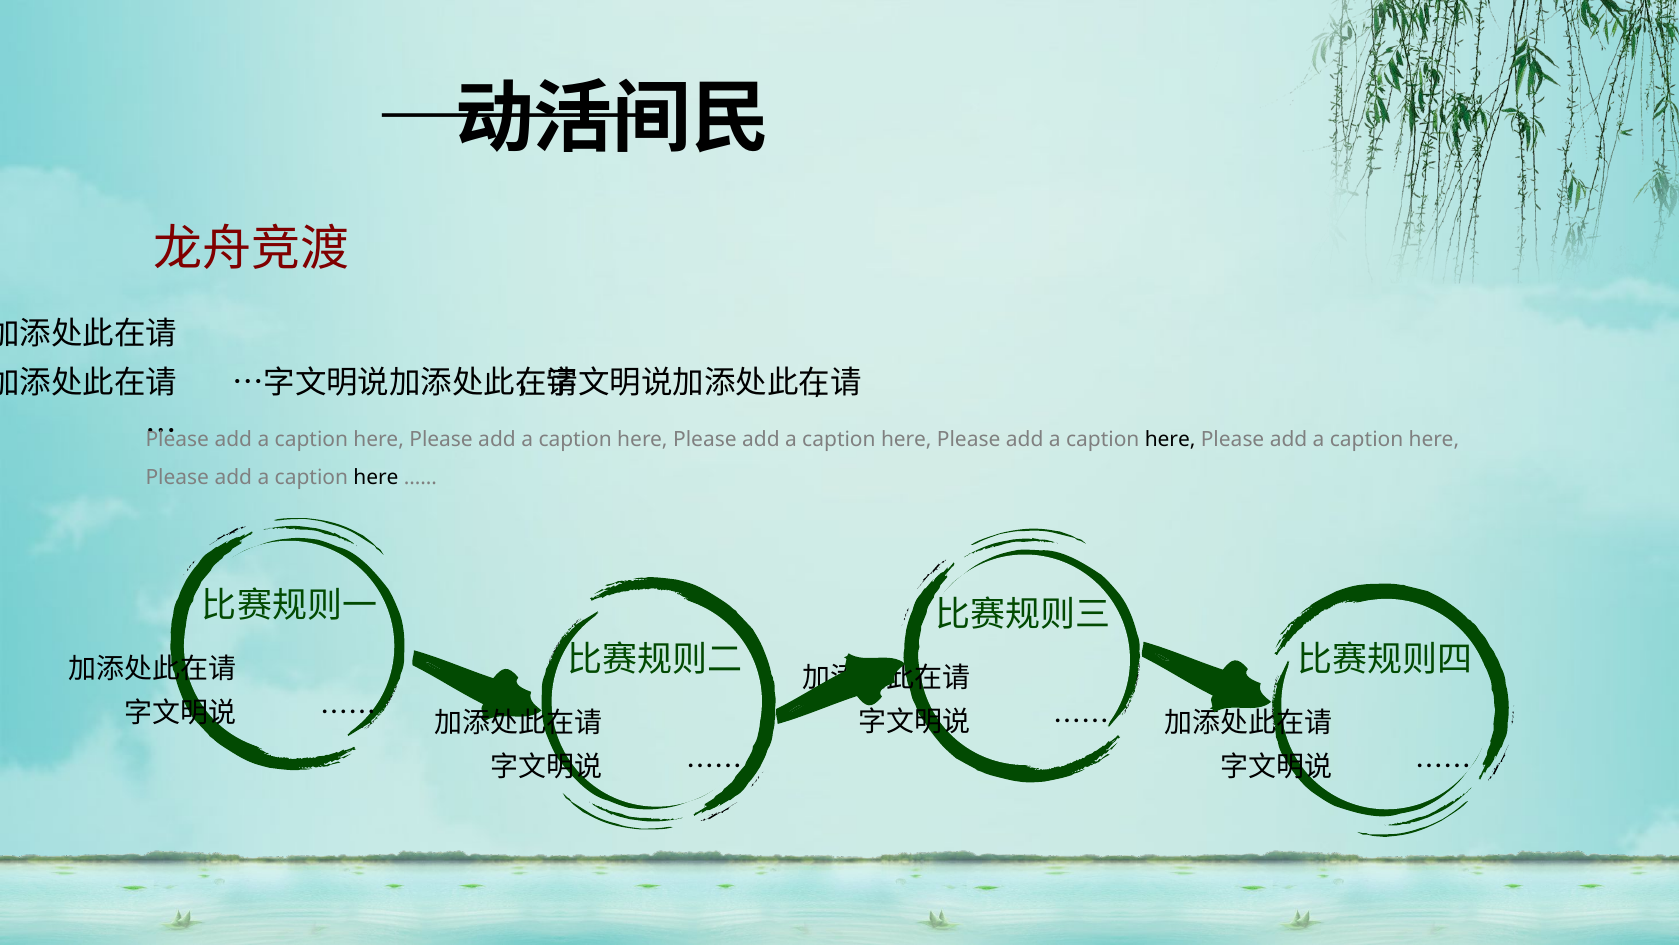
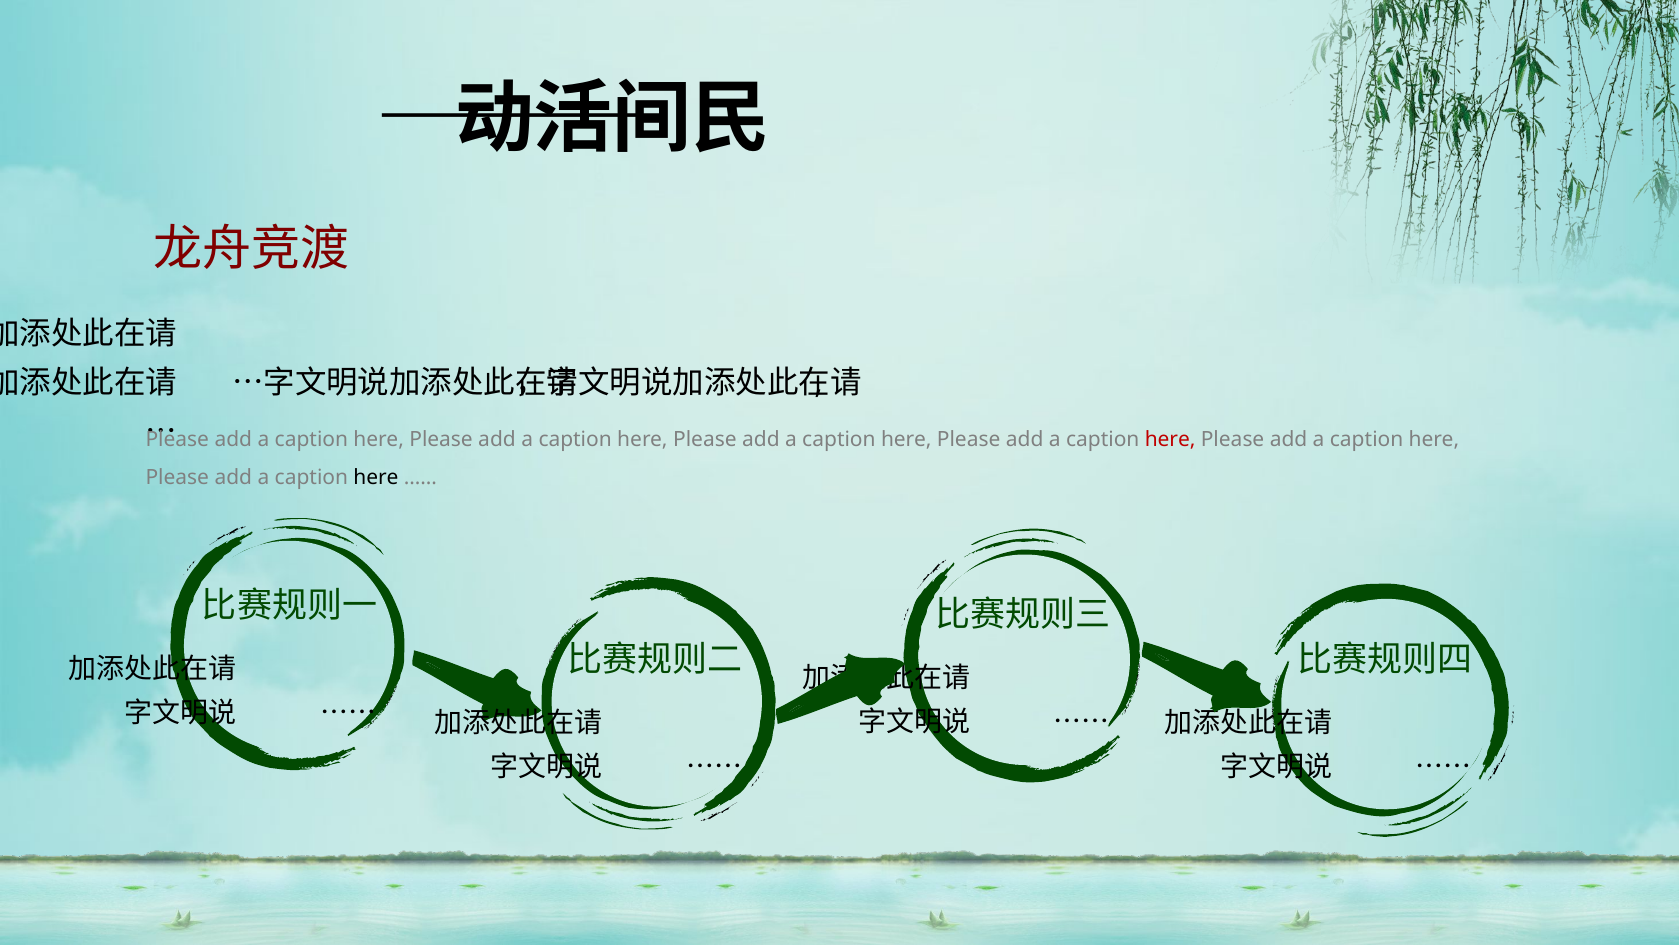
here colour: black -> red (1170, 440)
